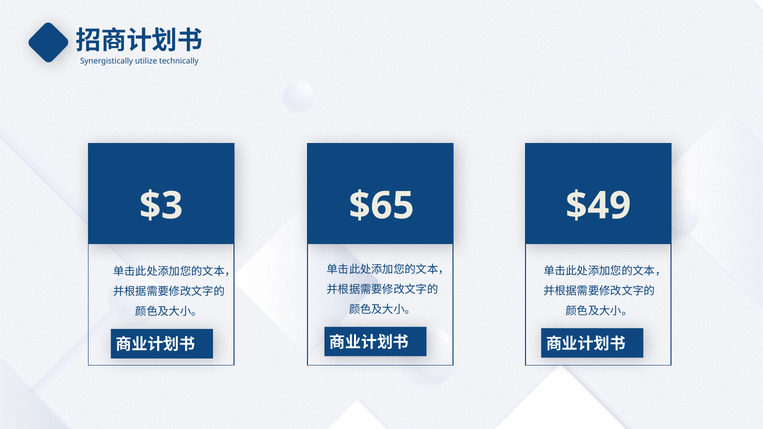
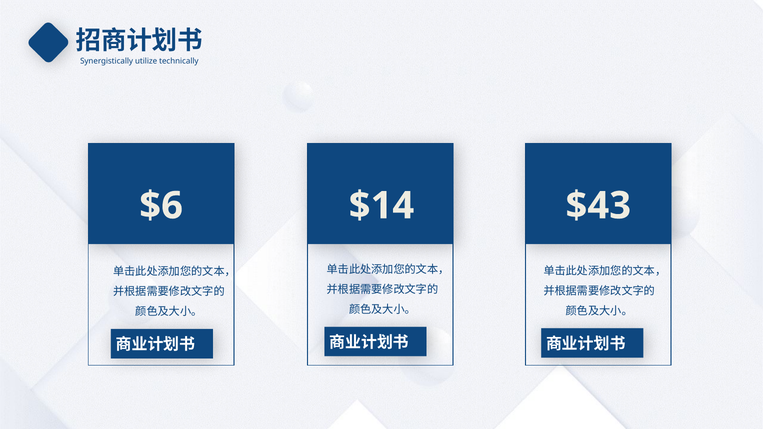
3: 3 -> 6 (172, 206)
65: 65 -> 14 (392, 206)
49: 49 -> 43 (609, 206)
